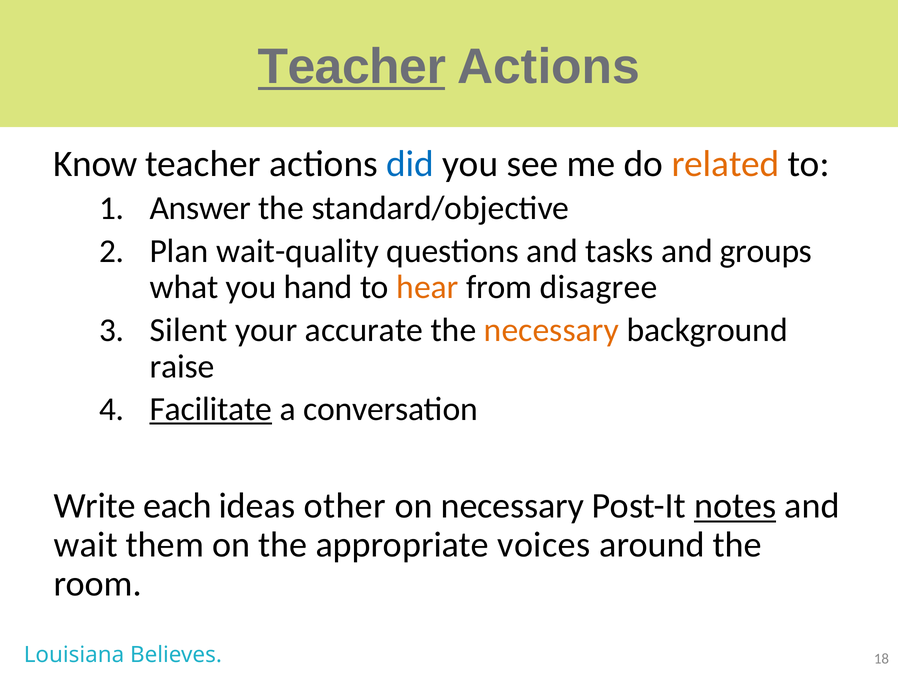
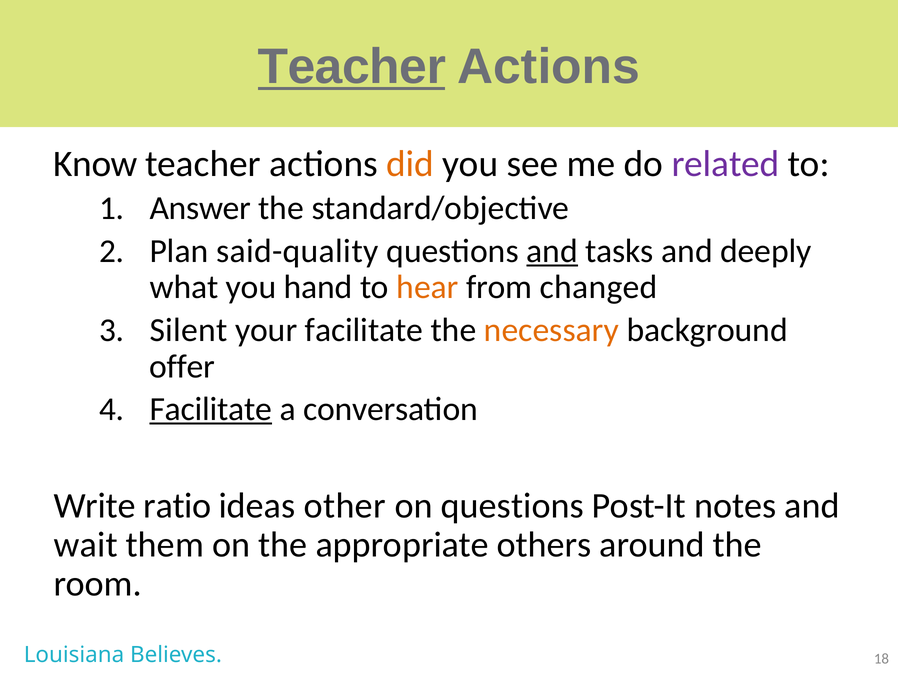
did colour: blue -> orange (410, 164)
related colour: orange -> purple (726, 164)
wait-quality: wait-quality -> said-quality (297, 251)
and underline: none -> present (552, 251)
groups: groups -> deeply (766, 251)
disagree: disagree -> changed (599, 288)
your accurate: accurate -> facilitate (364, 330)
raise: raise -> offer (182, 367)
each: each -> ratio (177, 506)
on necessary: necessary -> questions (512, 506)
notes underline: present -> none (735, 506)
voices: voices -> others (544, 545)
